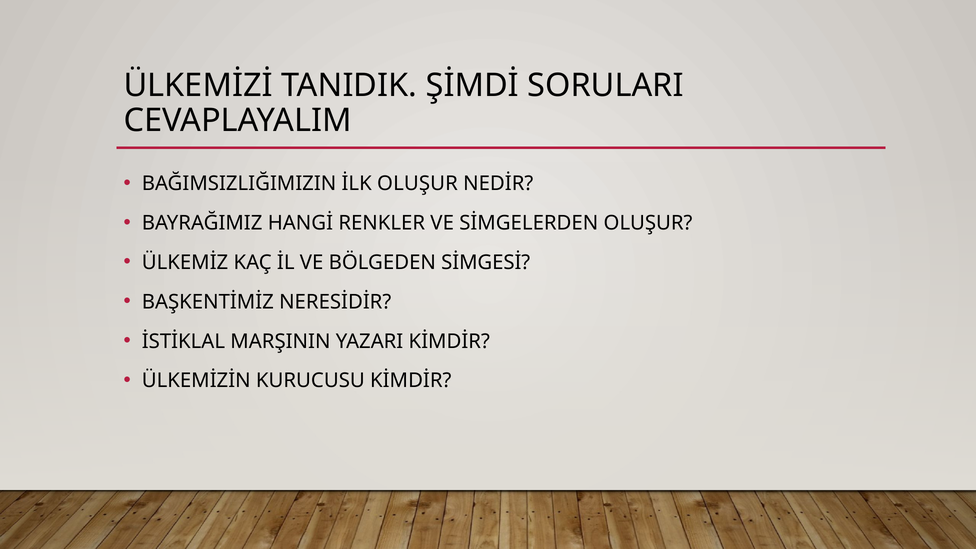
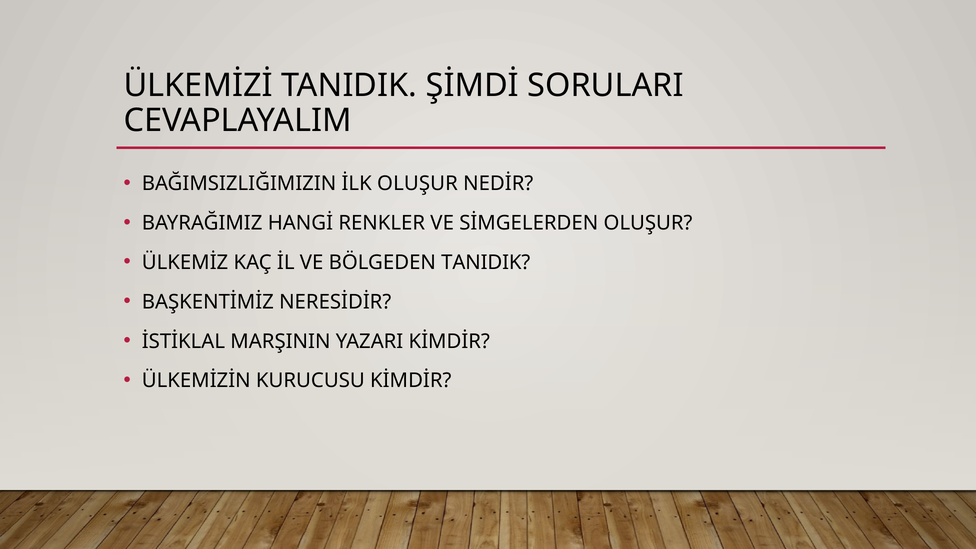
BÖLGEDEN SİMGESİ: SİMGESİ -> TANIDIK (486, 262)
